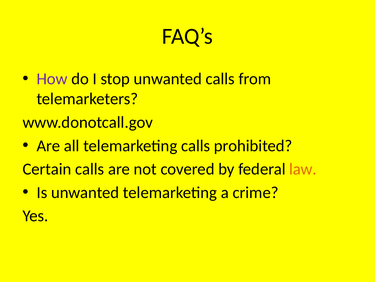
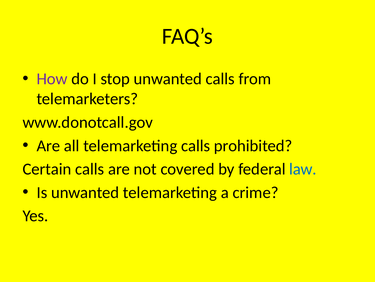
law colour: orange -> blue (303, 169)
